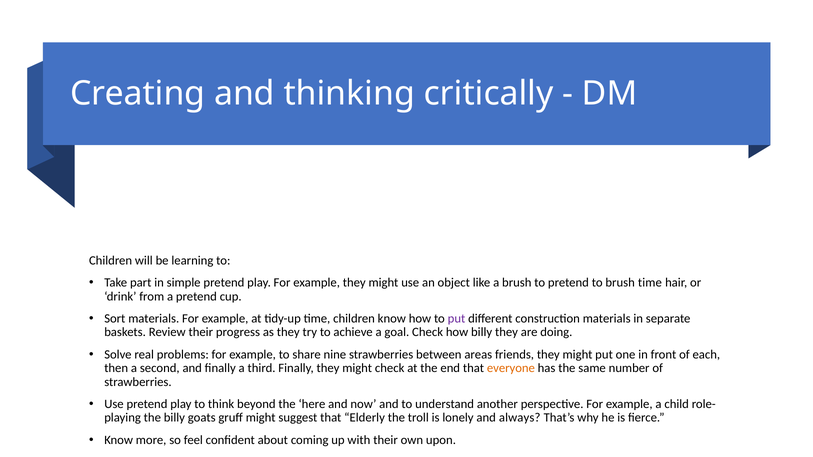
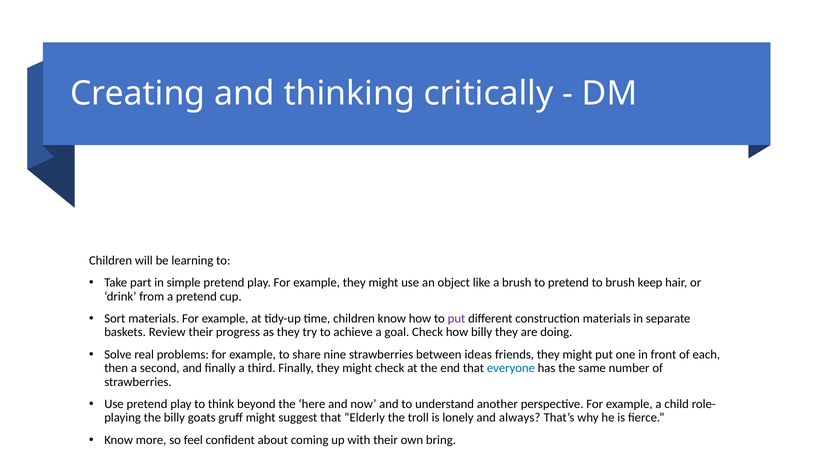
brush time: time -> keep (650, 283)
between areas: areas -> ideas (478, 355)
everyone colour: orange -> blue (511, 368)
upon: upon -> bring (441, 440)
